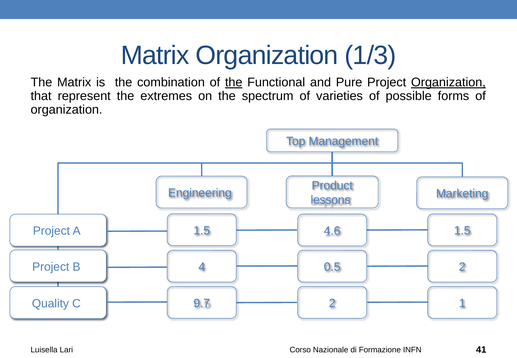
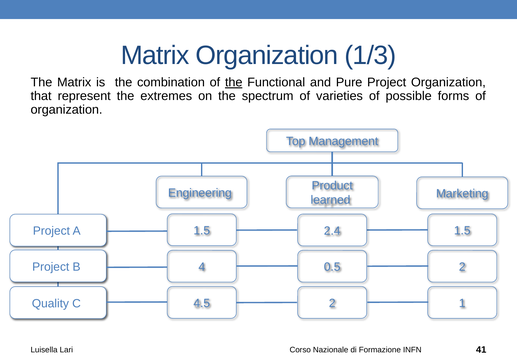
Organization underline: present -> none (448, 82)
lessons: lessons -> learned (331, 200)
4.6: 4.6 -> 2.4 (332, 231)
9.7: 9.7 -> 4.5 (202, 303)
